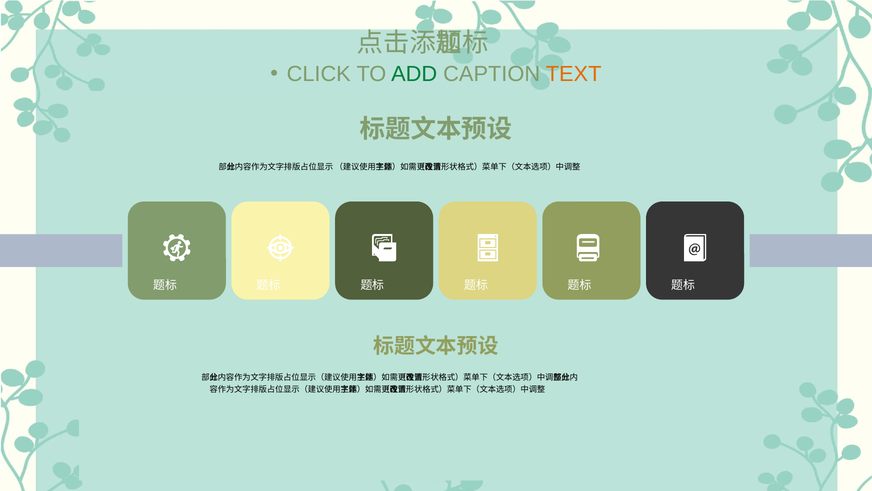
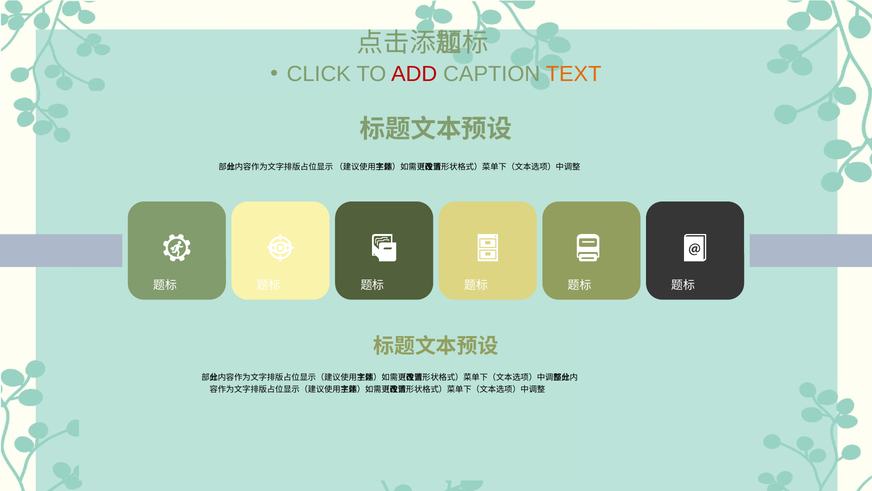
ADD colour: green -> red (414, 74)
